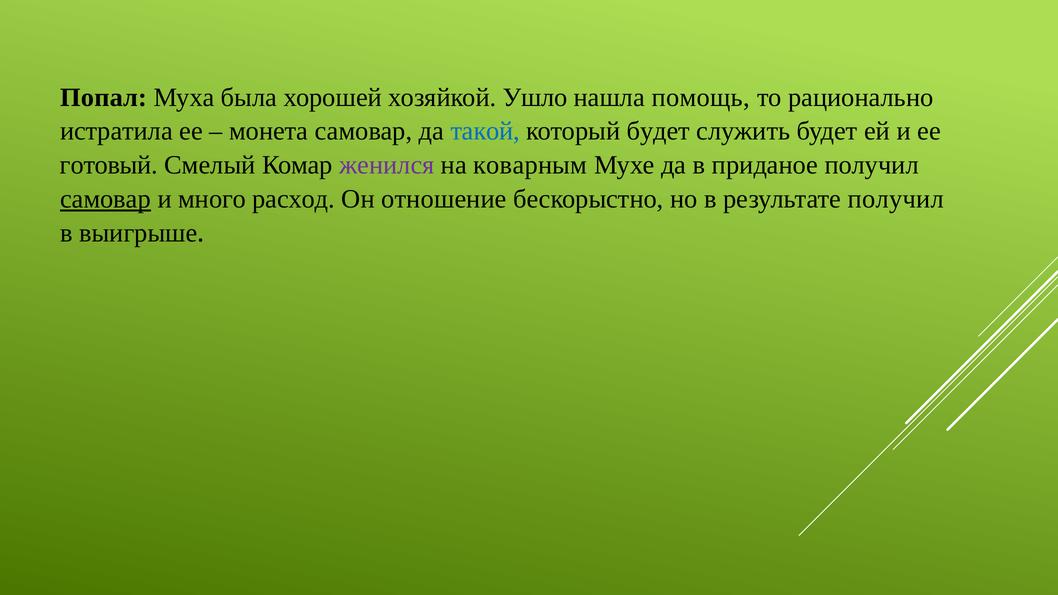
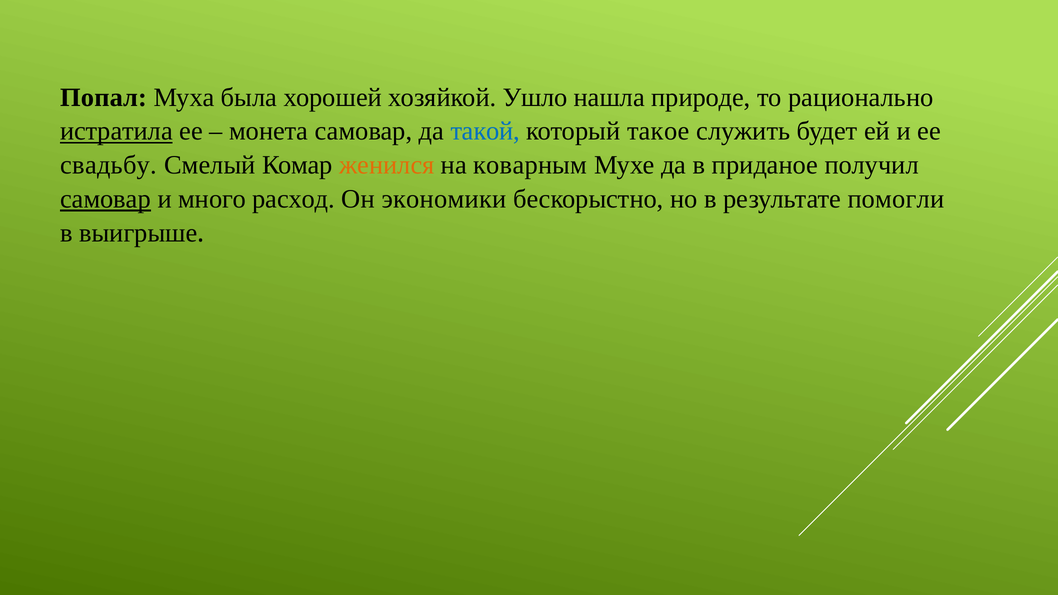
помощь: помощь -> природе (701, 97)
истратила underline: none -> present (116, 131)
который будет: будет -> такое (658, 131)
готовый: готовый -> свадьбу (109, 165)
женился colour: purple -> orange (387, 165)
отношение: отношение -> экономики (444, 199)
результате получил: получил -> помогли (896, 199)
